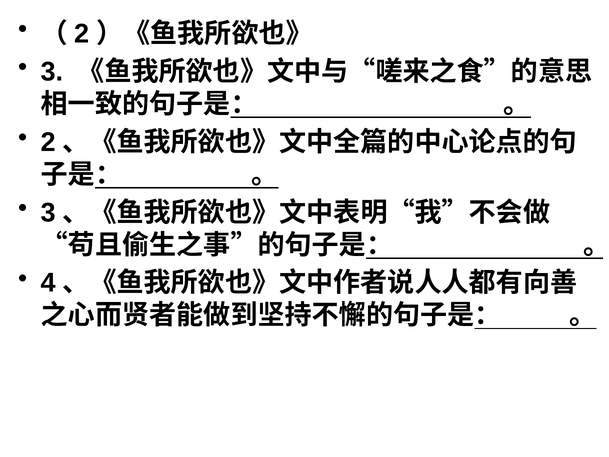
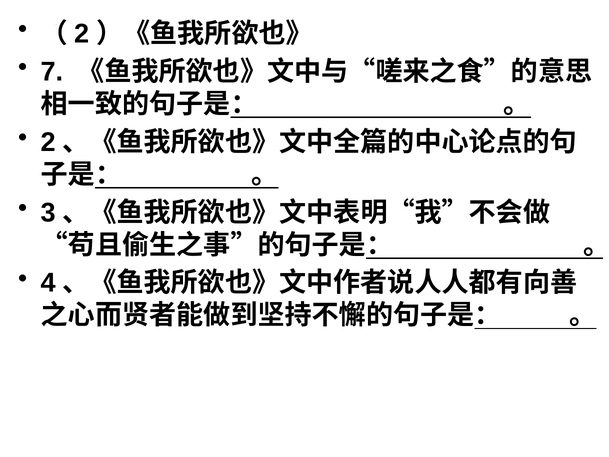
3: 3 -> 7 (52, 72)
